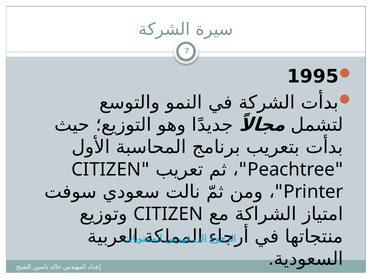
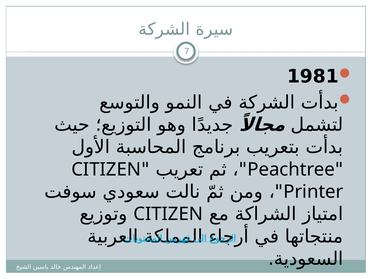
1995: 1995 -> 1981 (313, 76)
